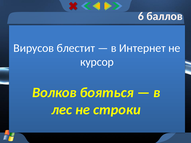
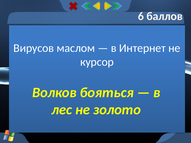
блестит: блестит -> маслом (76, 48)
строки: строки -> золото (117, 110)
